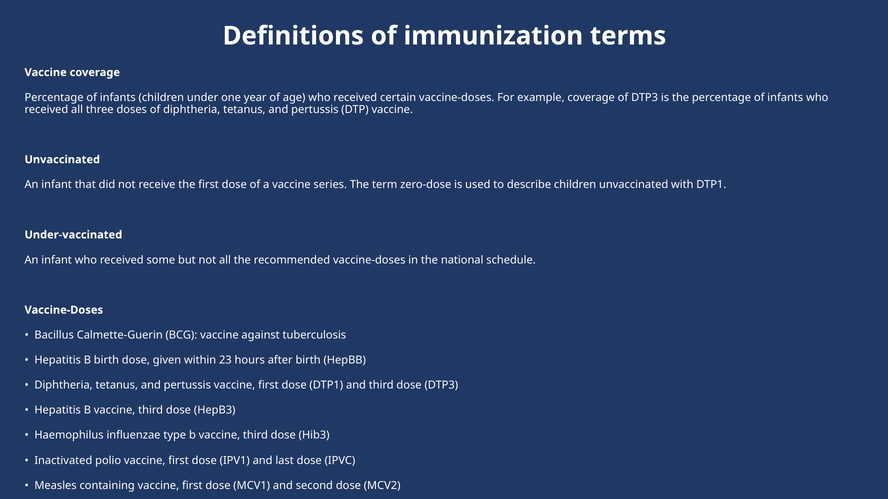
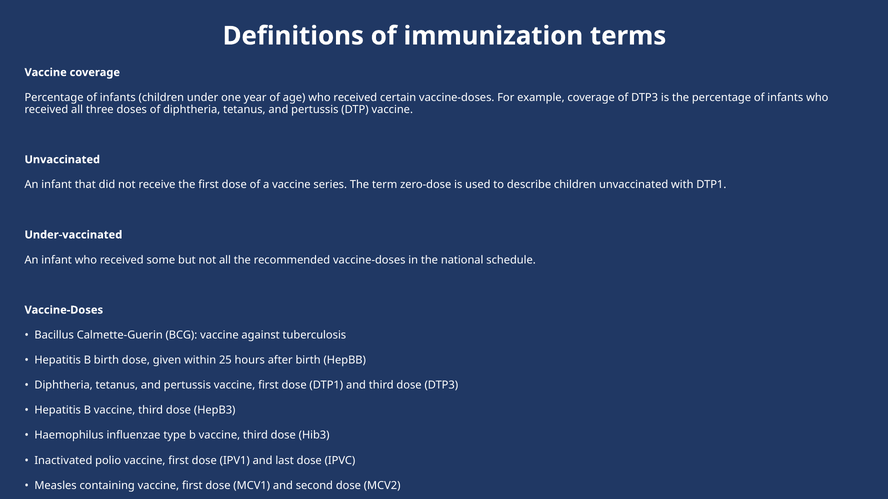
23: 23 -> 25 (225, 360)
